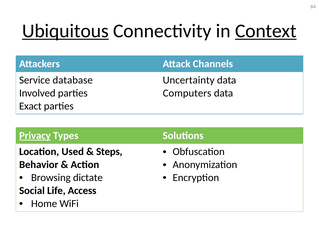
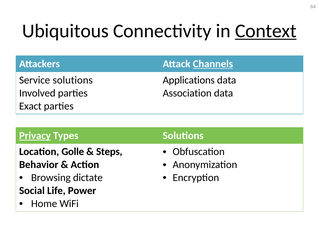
Ubiquitous underline: present -> none (65, 31)
Channels underline: none -> present (213, 64)
Service database: database -> solutions (73, 80)
Uncertainty: Uncertainty -> Applications (189, 80)
Computers: Computers -> Association (187, 93)
Used: Used -> Golle (73, 152)
Access: Access -> Power (82, 191)
